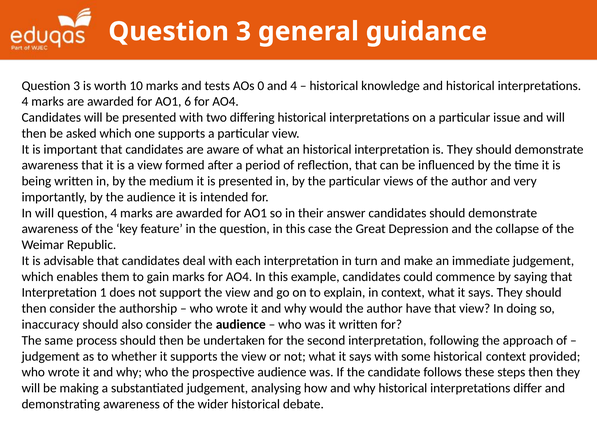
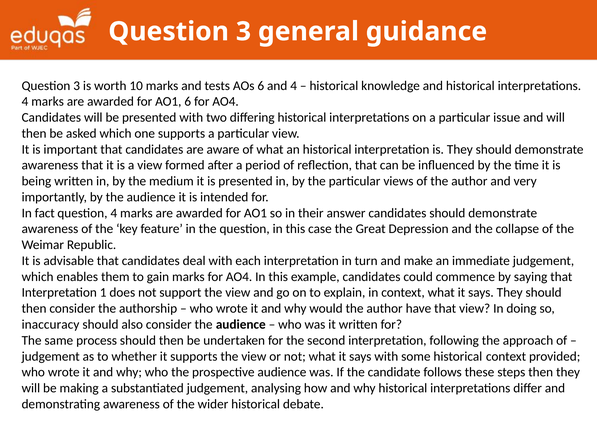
AOs 0: 0 -> 6 (261, 86)
In will: will -> fact (45, 213)
